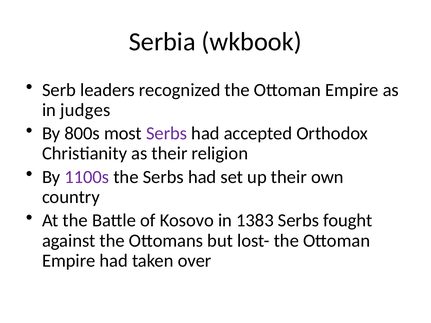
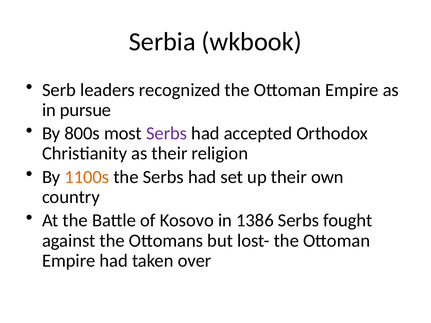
judges: judges -> pursue (86, 110)
1100s colour: purple -> orange (87, 177)
1383: 1383 -> 1386 (255, 221)
